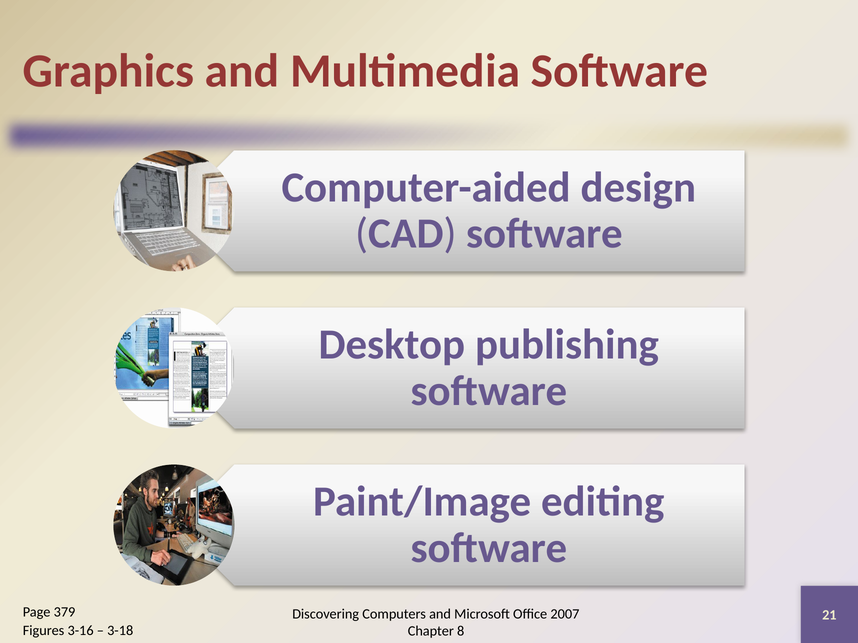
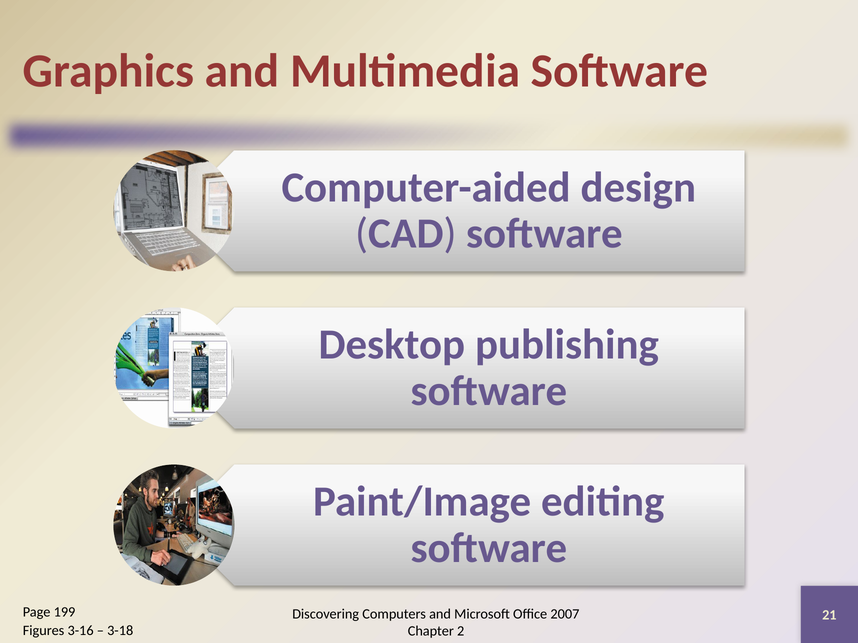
379: 379 -> 199 (65, 613)
8: 8 -> 2 (461, 632)
